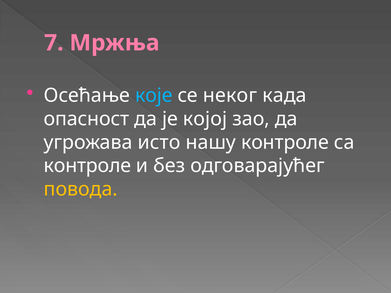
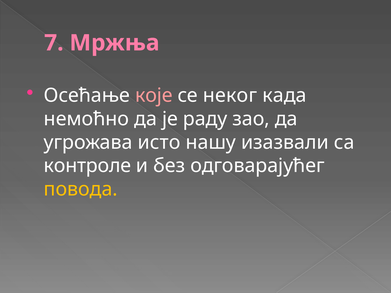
које colour: light blue -> pink (154, 96)
опасност: опасност -> немоћно (86, 119)
којој: којој -> раду (205, 119)
нашу контроле: контроле -> изазвали (285, 142)
